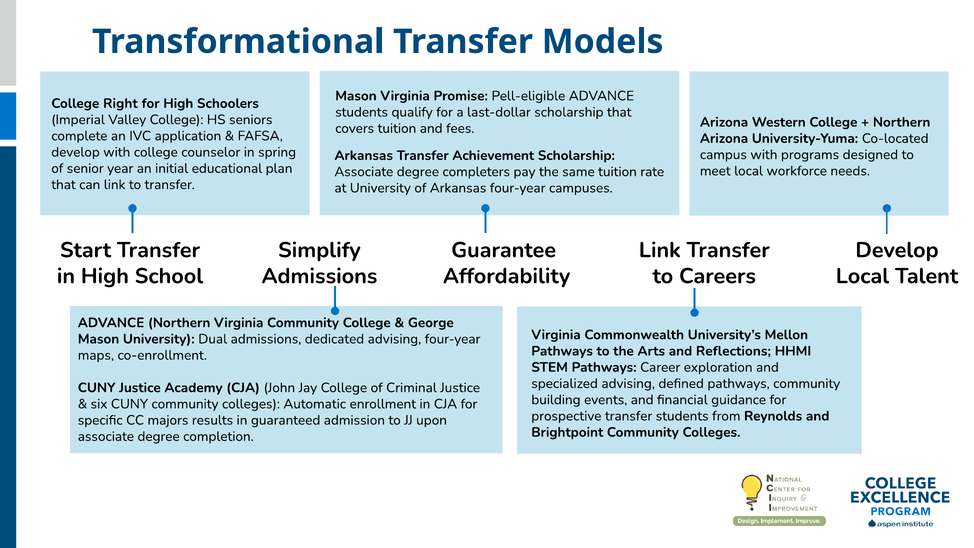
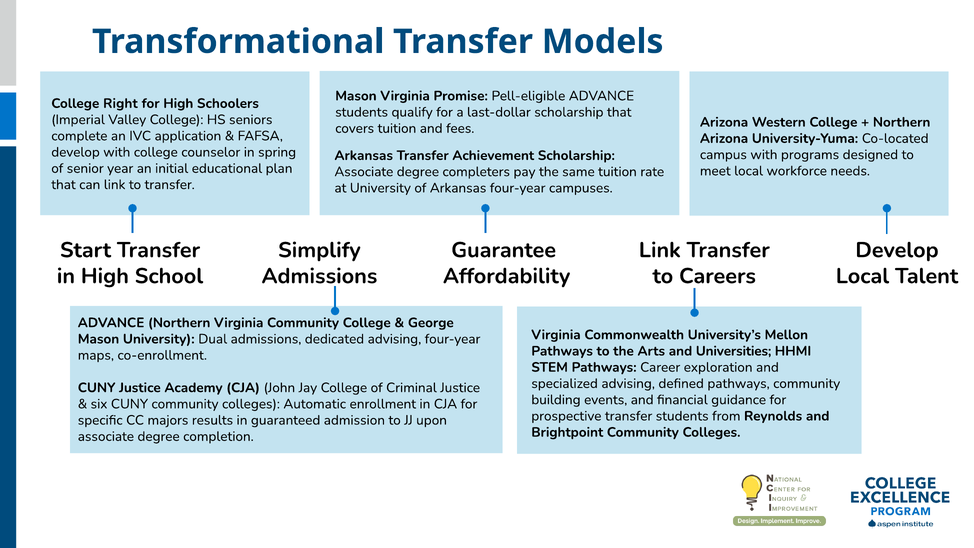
Reflections: Reflections -> Universities (734, 351)
